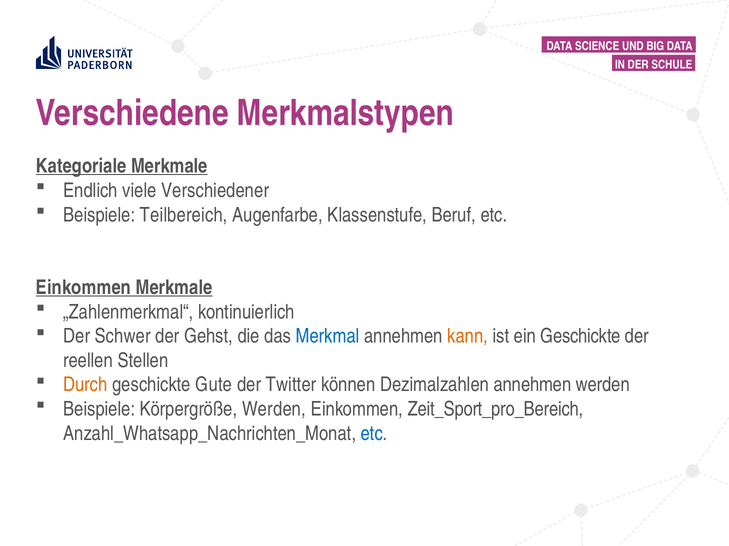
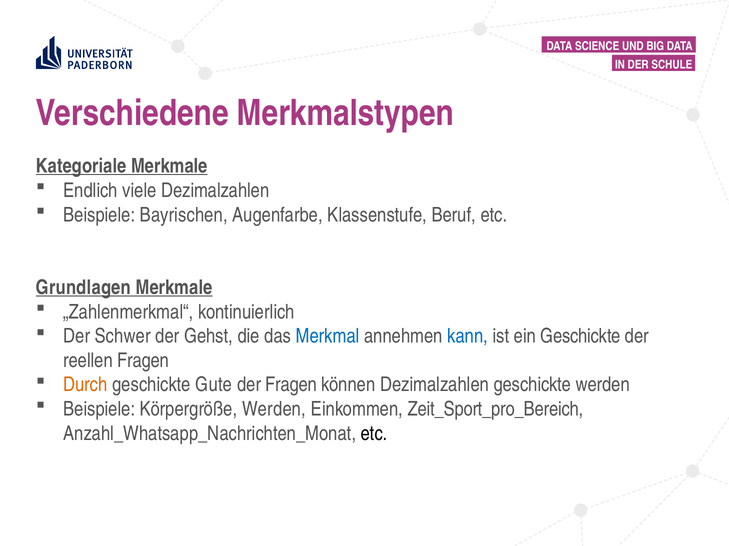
viele Verschiedener: Verschiedener -> Dezimalzahlen (215, 191)
Teilbereich: Teilbereich -> Bayrischen (184, 215)
Einkommen: Einkommen -> Grundlagen (83, 288)
kann colour: orange -> blue (468, 337)
reellen Stellen: Stellen -> Fragen (143, 361)
der Twitter: Twitter -> Fragen (291, 385)
Dezimalzahlen annehmen: annehmen -> geschickte (532, 385)
etc colour: blue -> black (374, 434)
